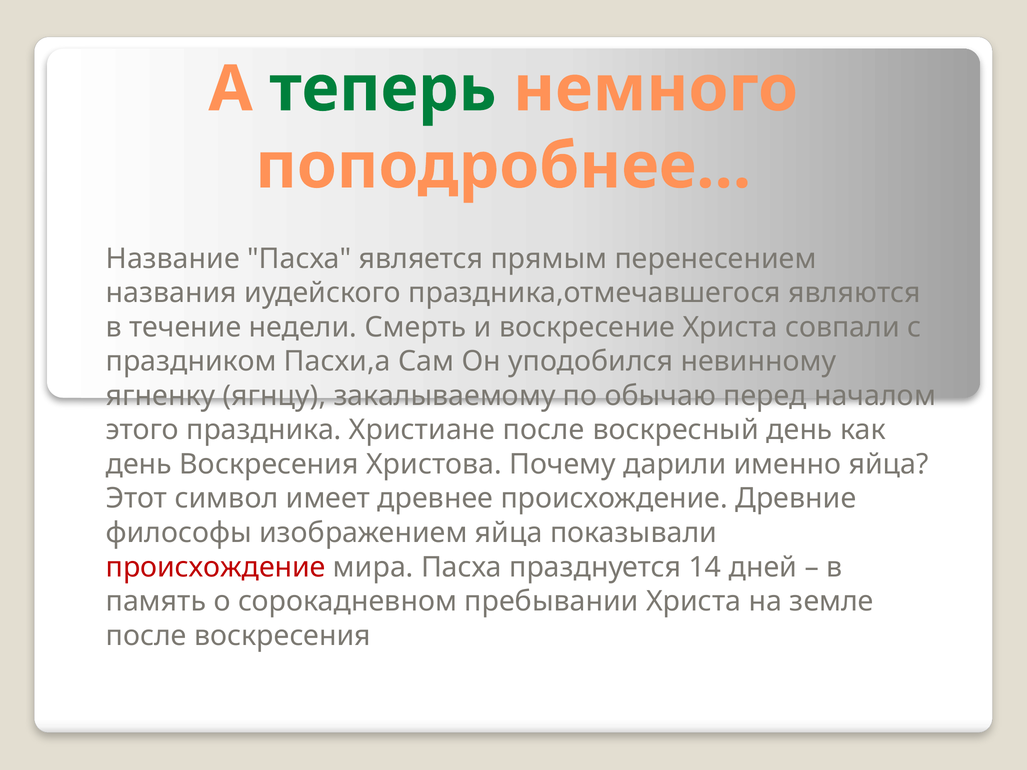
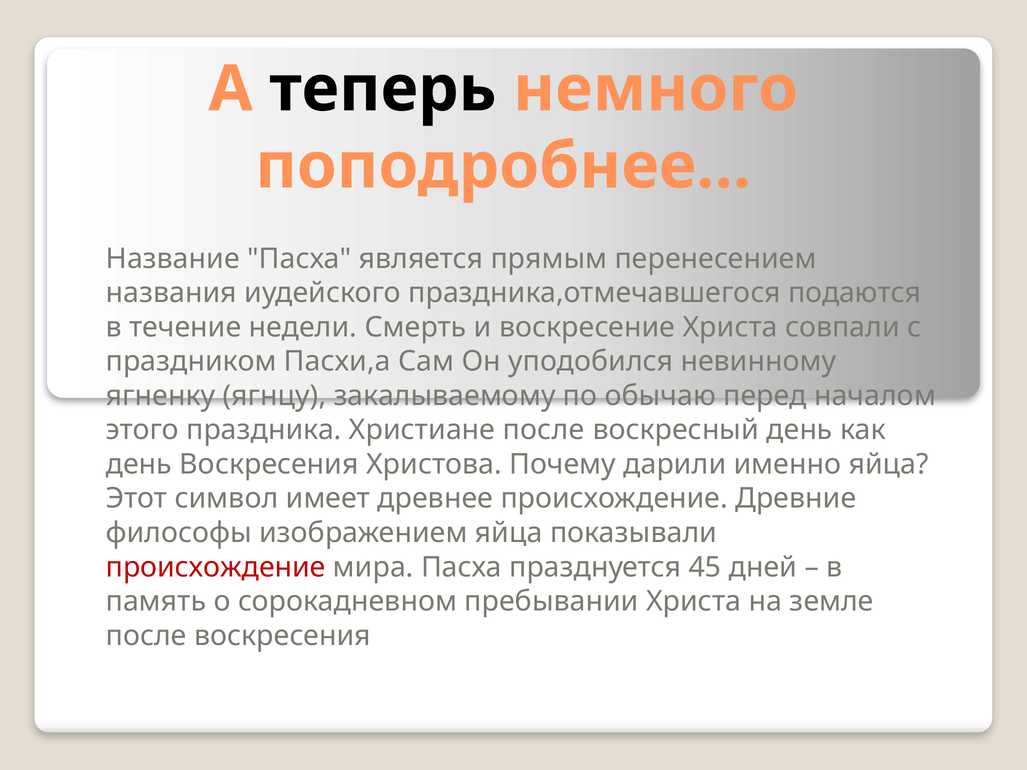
теперь colour: green -> black (383, 89)
являются: являются -> подаются (855, 293)
14: 14 -> 45 (705, 567)
